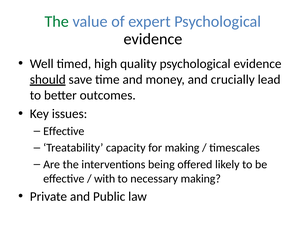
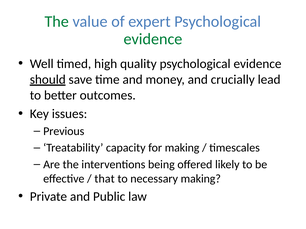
evidence colour: black -> green (153, 39)
Effective: Effective -> Previous (64, 131)
with: with -> that (105, 179)
